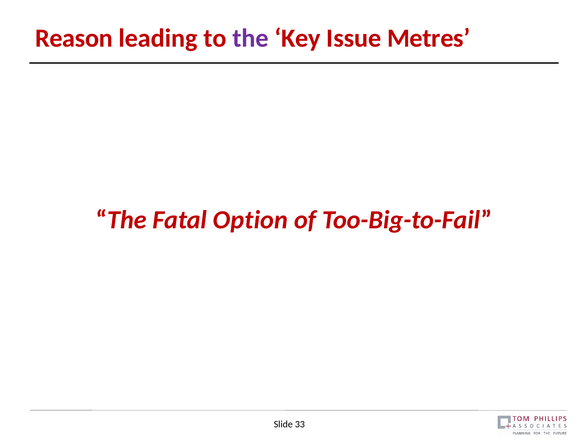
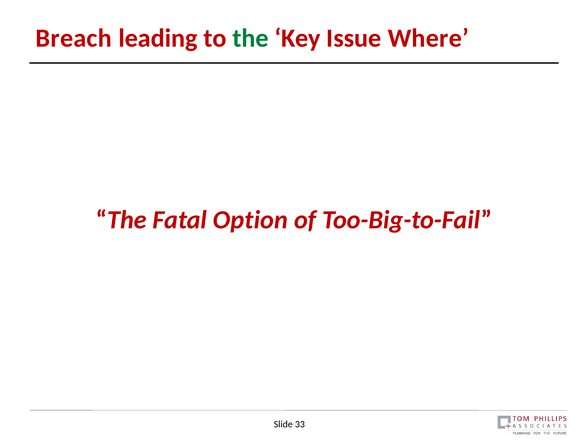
Reason: Reason -> Breach (74, 38)
the colour: purple -> green (250, 38)
Metres: Metres -> Where (428, 38)
